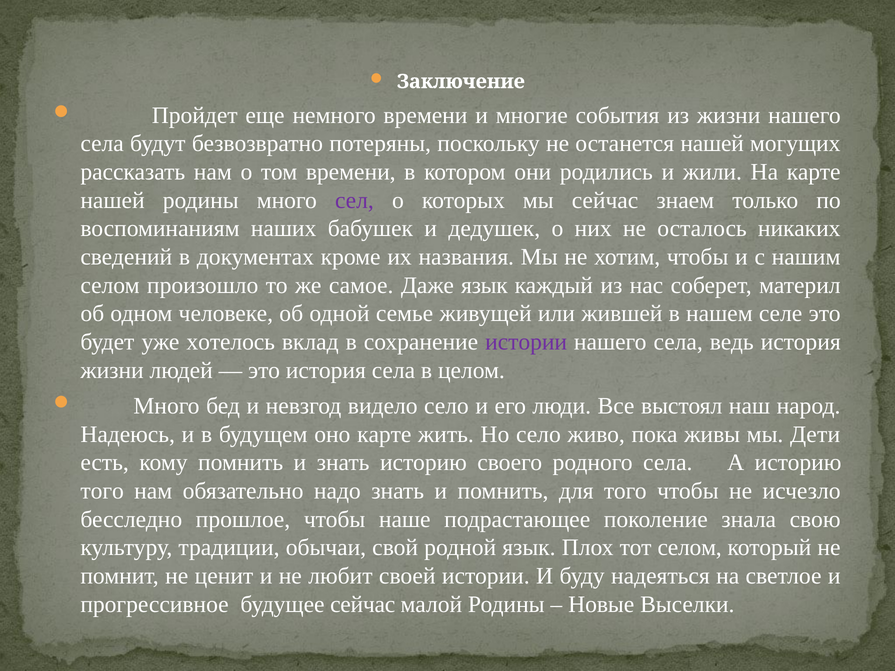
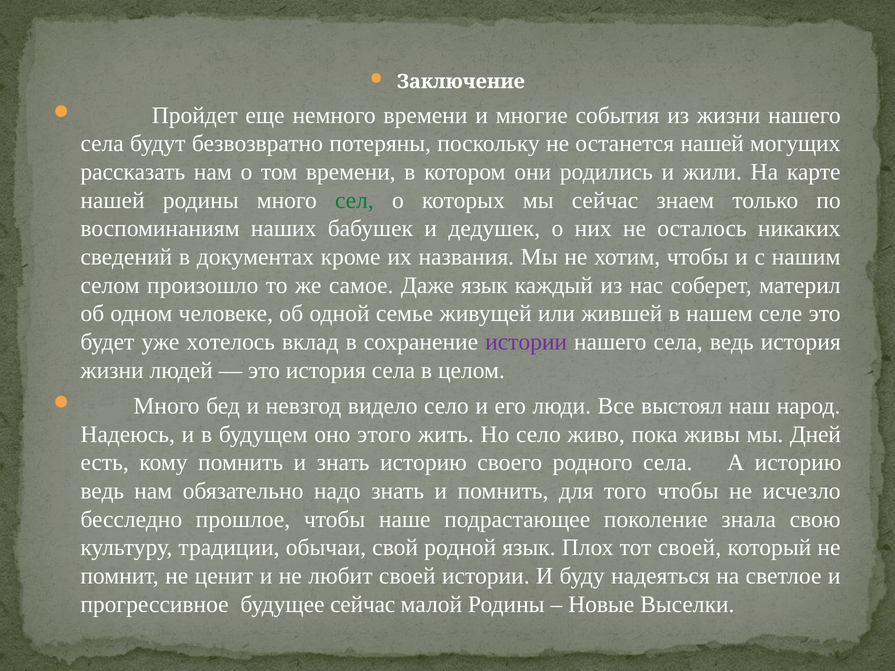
сел colour: purple -> green (355, 200)
оно карте: карте -> этого (384, 435)
Дети: Дети -> Дней (815, 435)
того: того -> ведь (102, 491)
тот селом: селом -> своей (689, 548)
